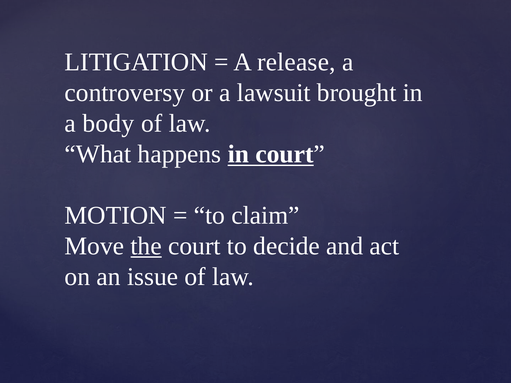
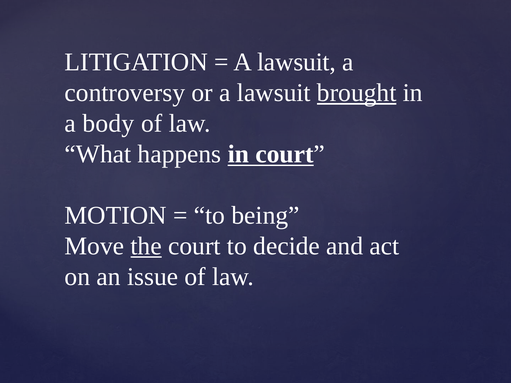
release: release -> lawsuit (297, 62)
brought underline: none -> present (357, 93)
claim: claim -> being (266, 216)
